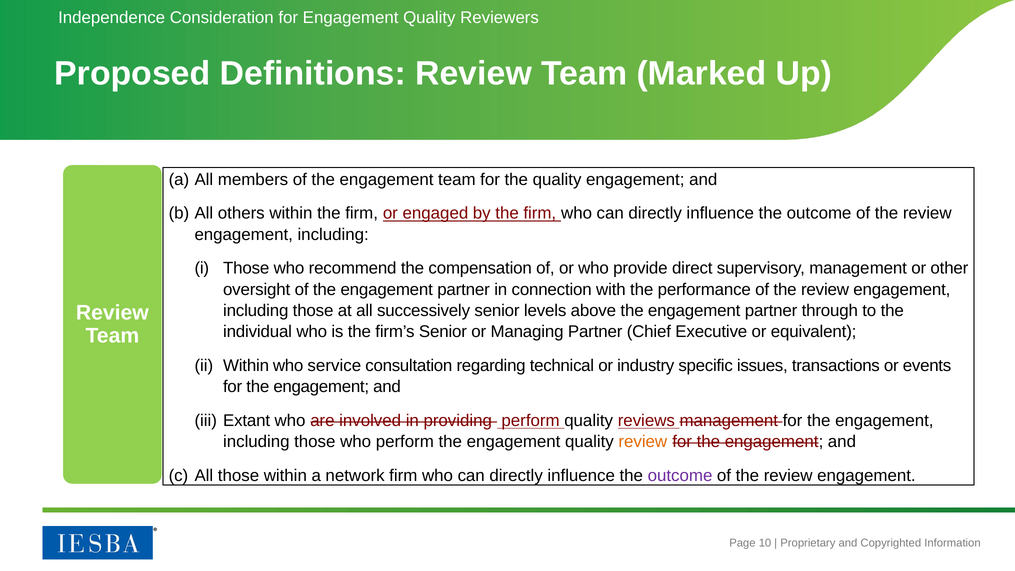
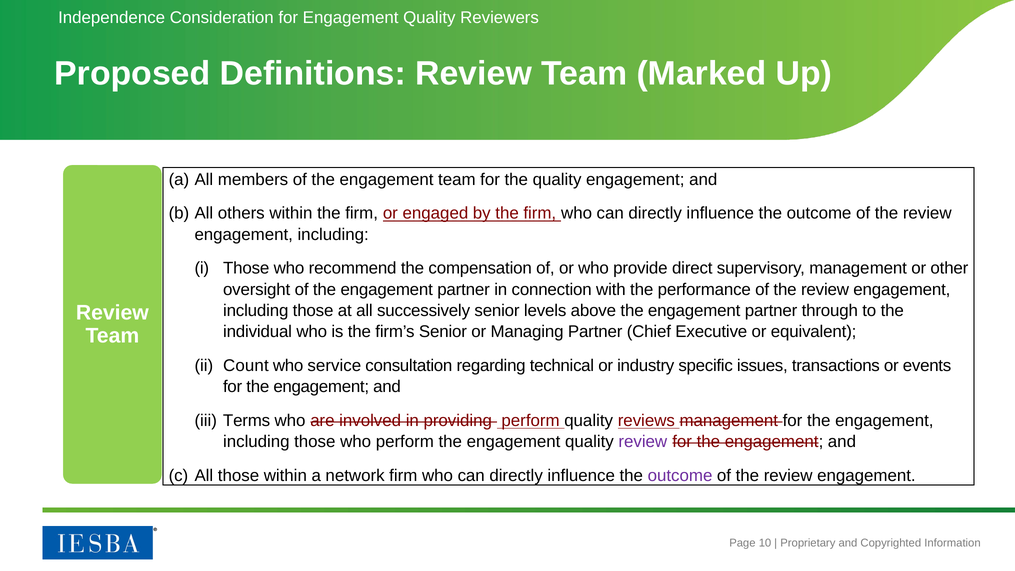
ii Within: Within -> Count (246, 366)
Extant: Extant -> Terms (247, 421)
review colour: orange -> purple (643, 442)
